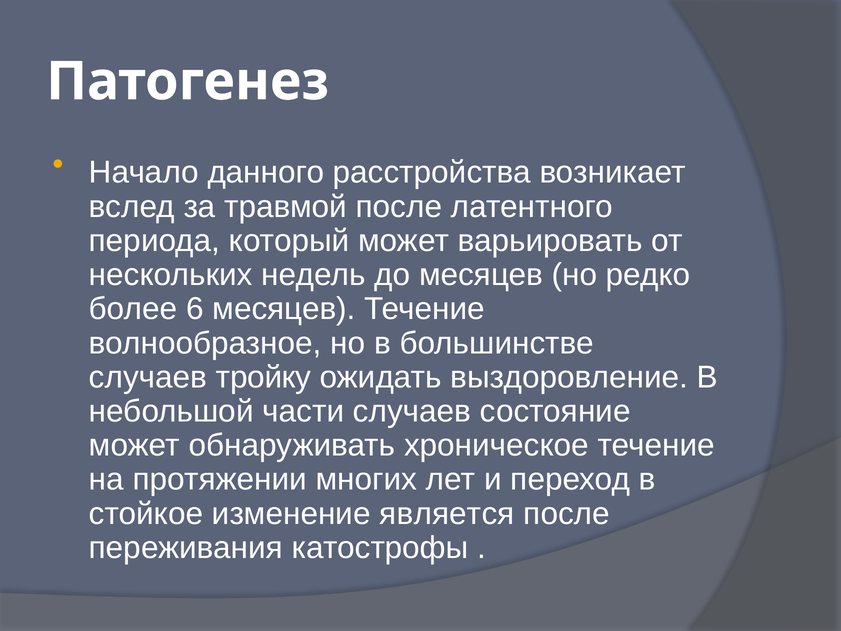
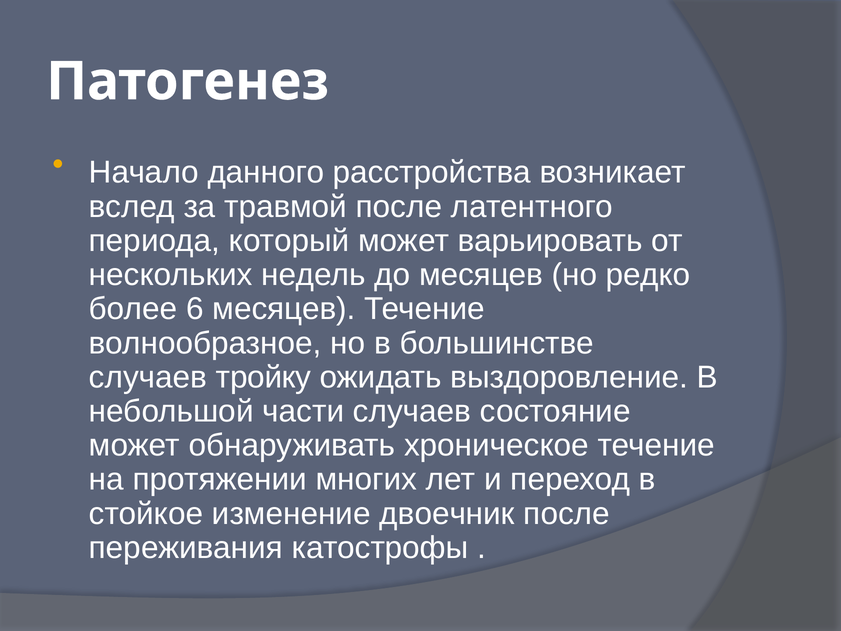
является: является -> двоечник (447, 513)
